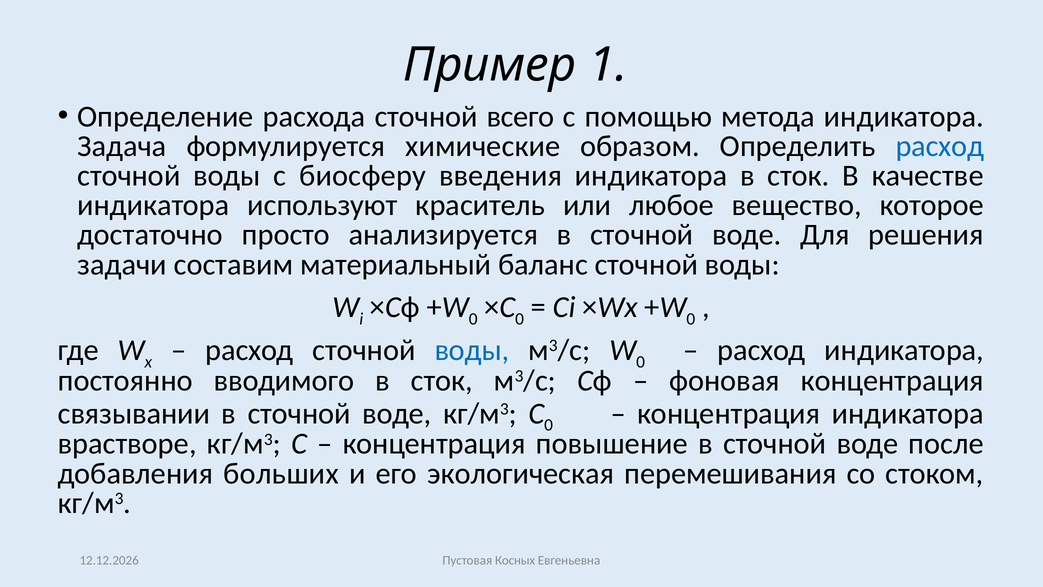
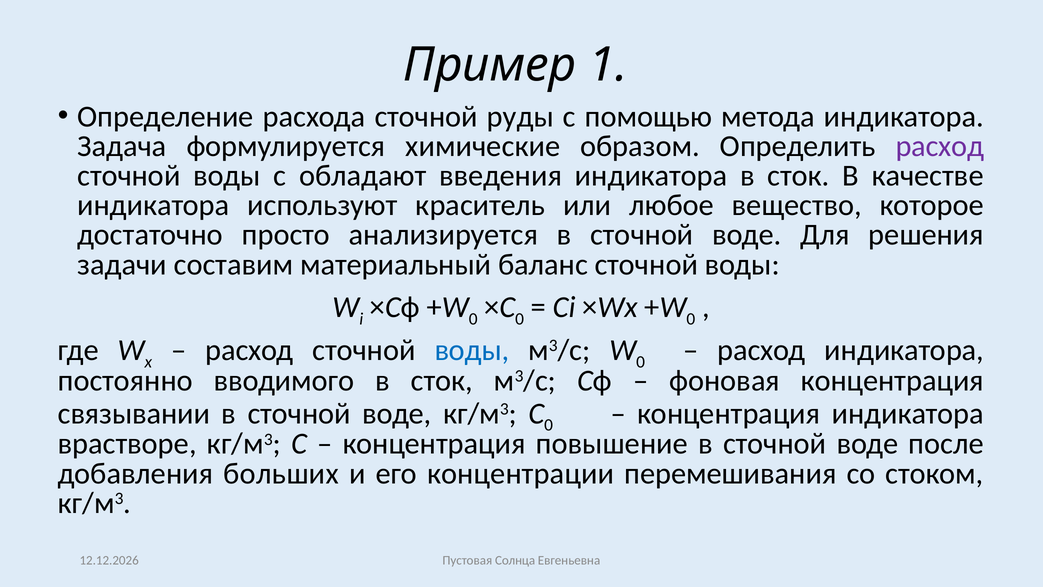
всего: всего -> руды (520, 116)
расход colour: blue -> purple (940, 146)
биосферу: биосферу -> обладают (363, 176)
экологическая: экологическая -> концентрации (521, 473)
Косных: Косных -> Солнца (515, 560)
